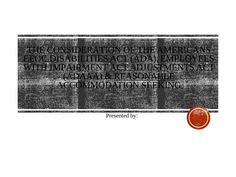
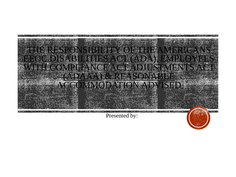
CONSIDERATION: CONSIDERATION -> RESPONSIBILITY (84, 50)
IMPAIRMENT: IMPAIRMENT -> COMPLIANCE (79, 67)
ADAAA underline: none -> present (83, 76)
SEEKING: SEEKING -> ADVISED (161, 85)
